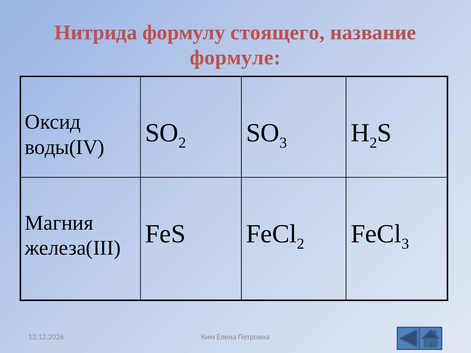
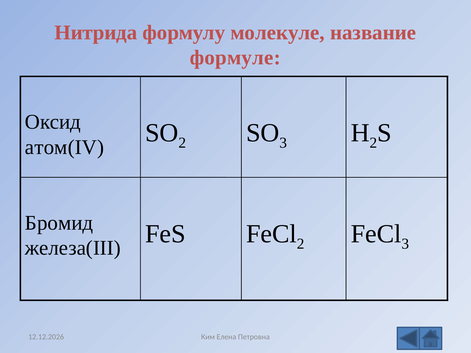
стоящего: стоящего -> молекуле (278, 32)
воды(IV: воды(IV -> атом(IV (65, 147)
Магния: Магния -> Бромид (59, 223)
